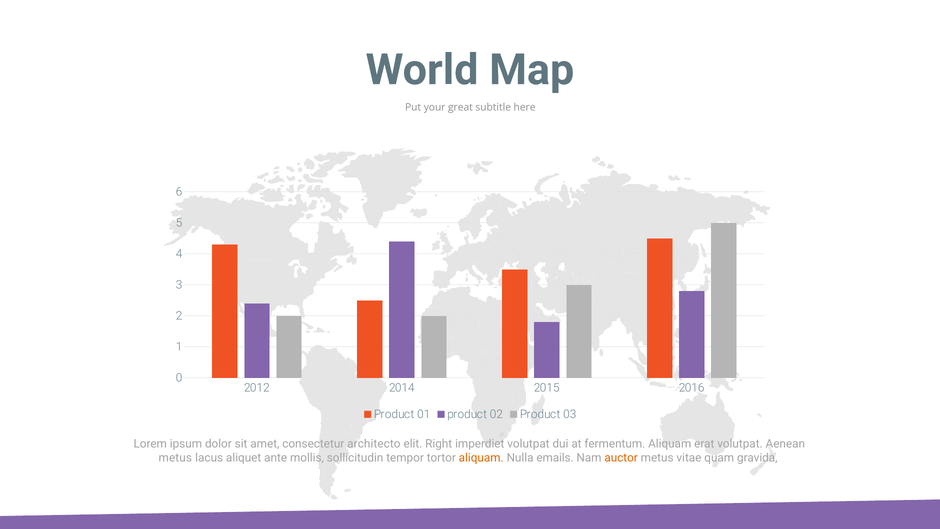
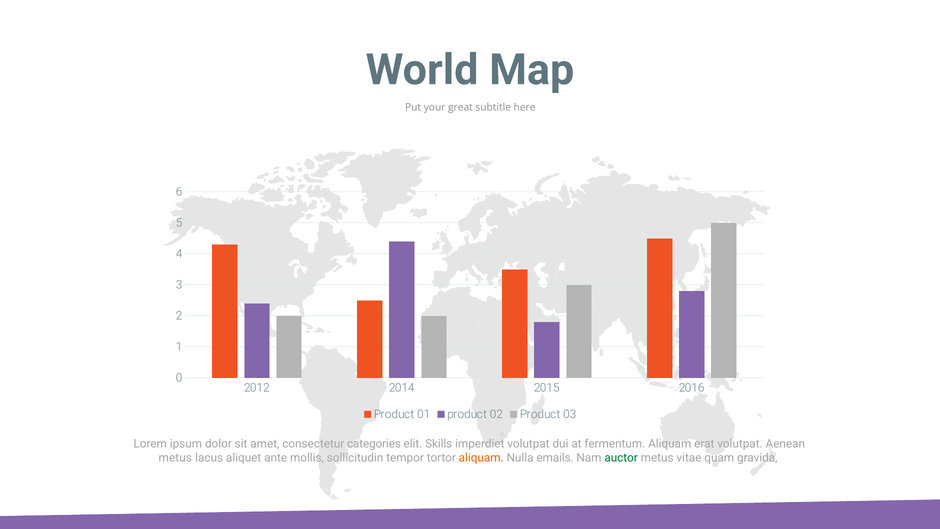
architecto: architecto -> categories (374, 444)
Right: Right -> Skills (439, 444)
auctor colour: orange -> green (621, 458)
